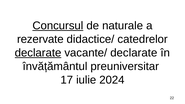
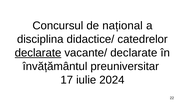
Concursul underline: present -> none (58, 26)
naturale: naturale -> național (123, 26)
rezervate: rezervate -> disciplina (40, 39)
